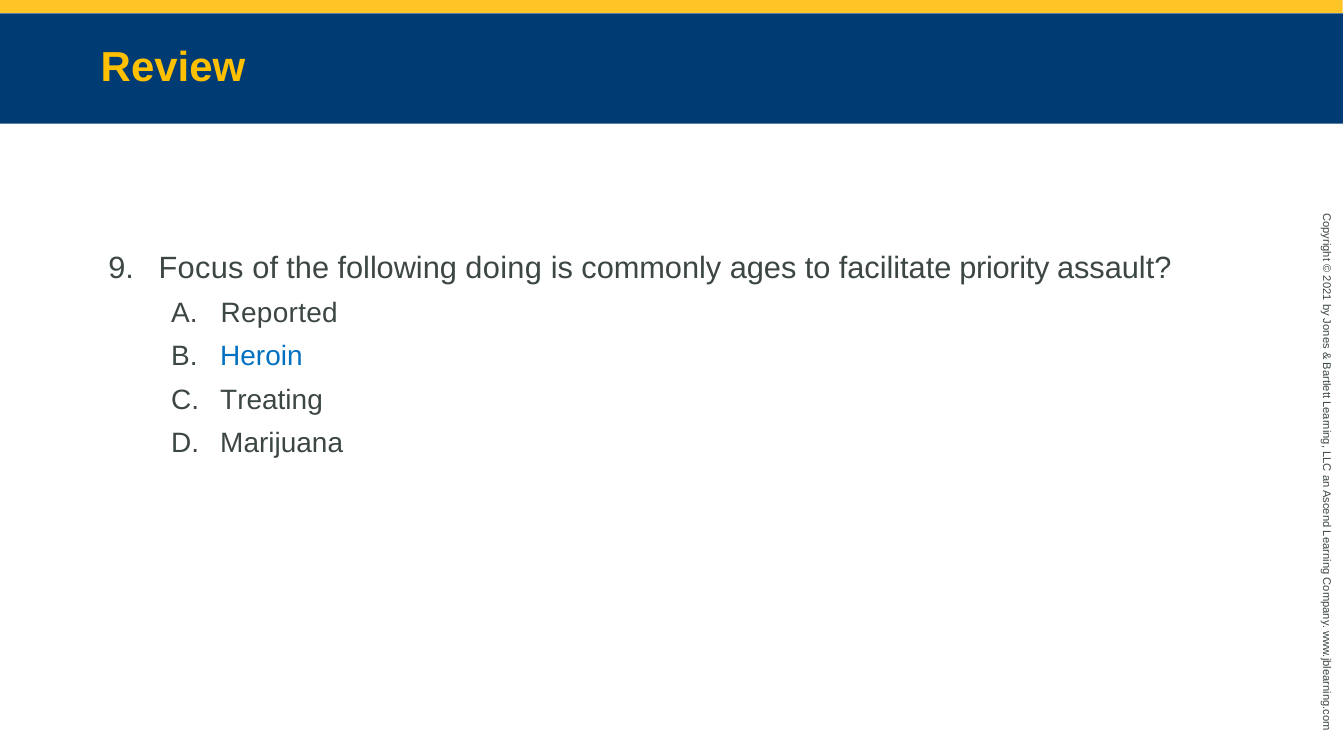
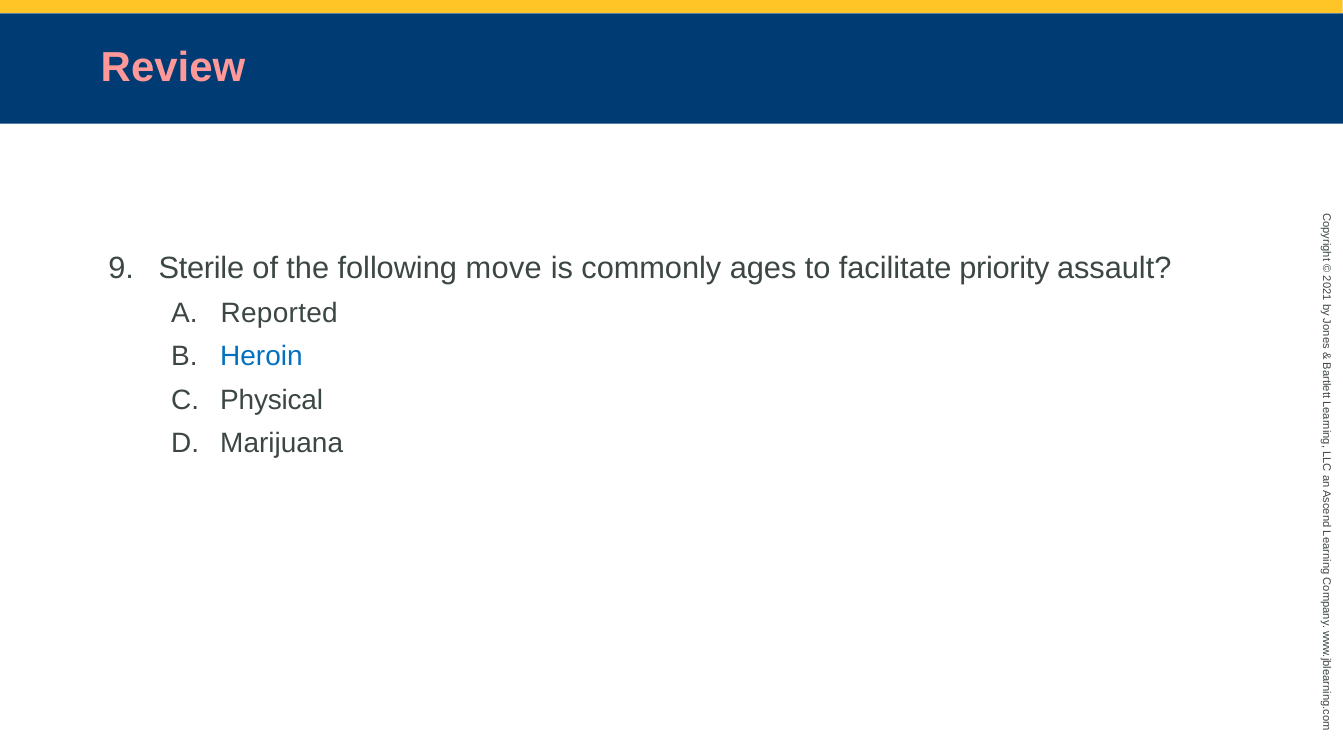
Review colour: yellow -> pink (173, 67)
Focus: Focus -> Sterile (201, 268)
doing: doing -> move (504, 268)
Treating: Treating -> Physical (272, 400)
